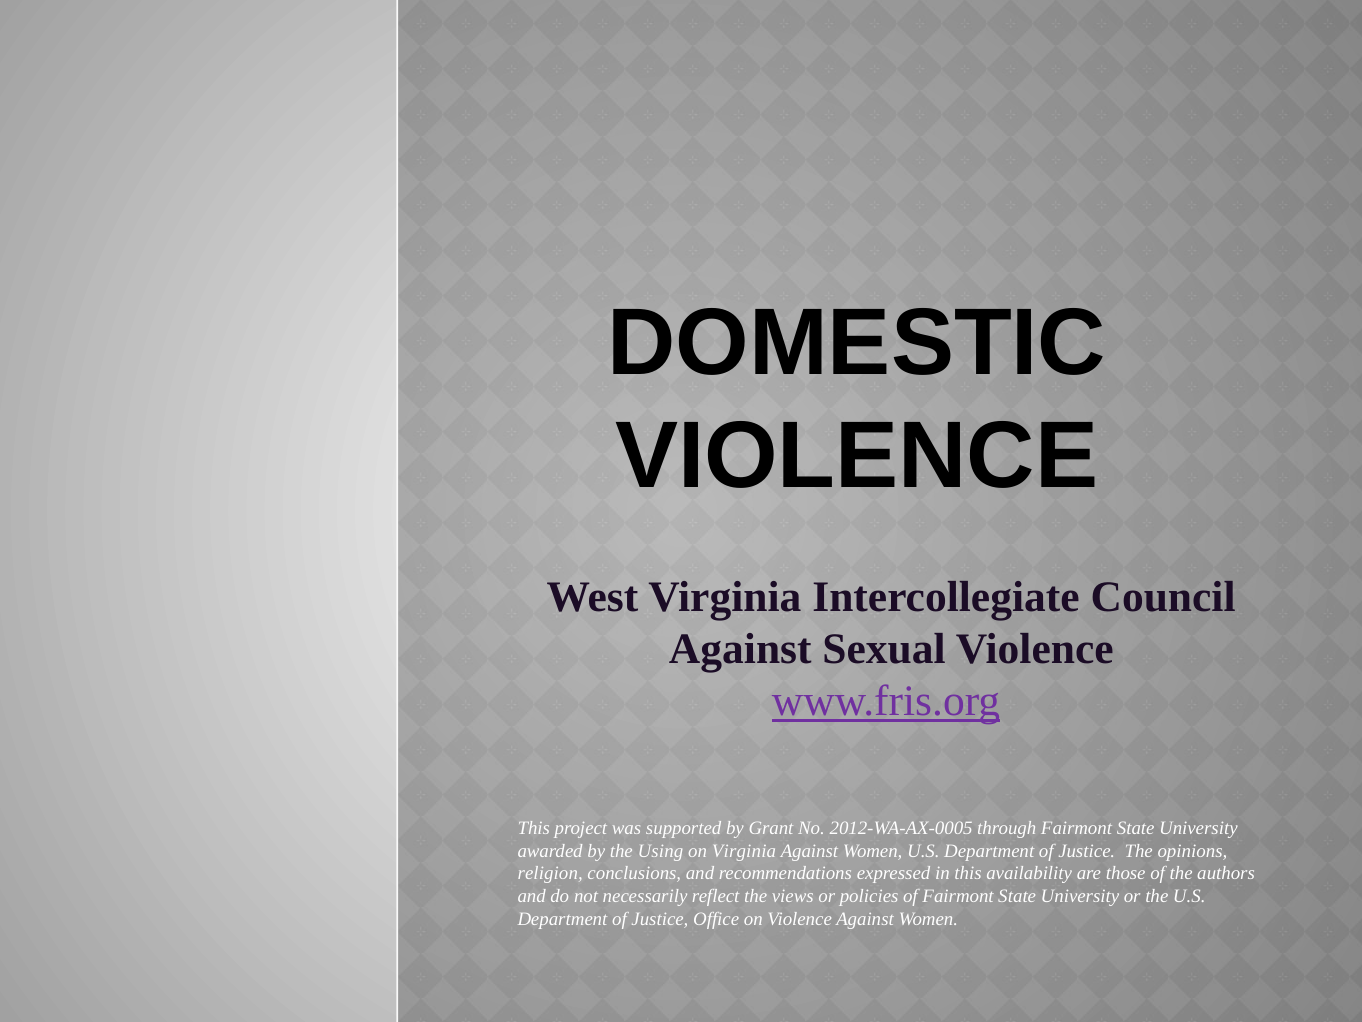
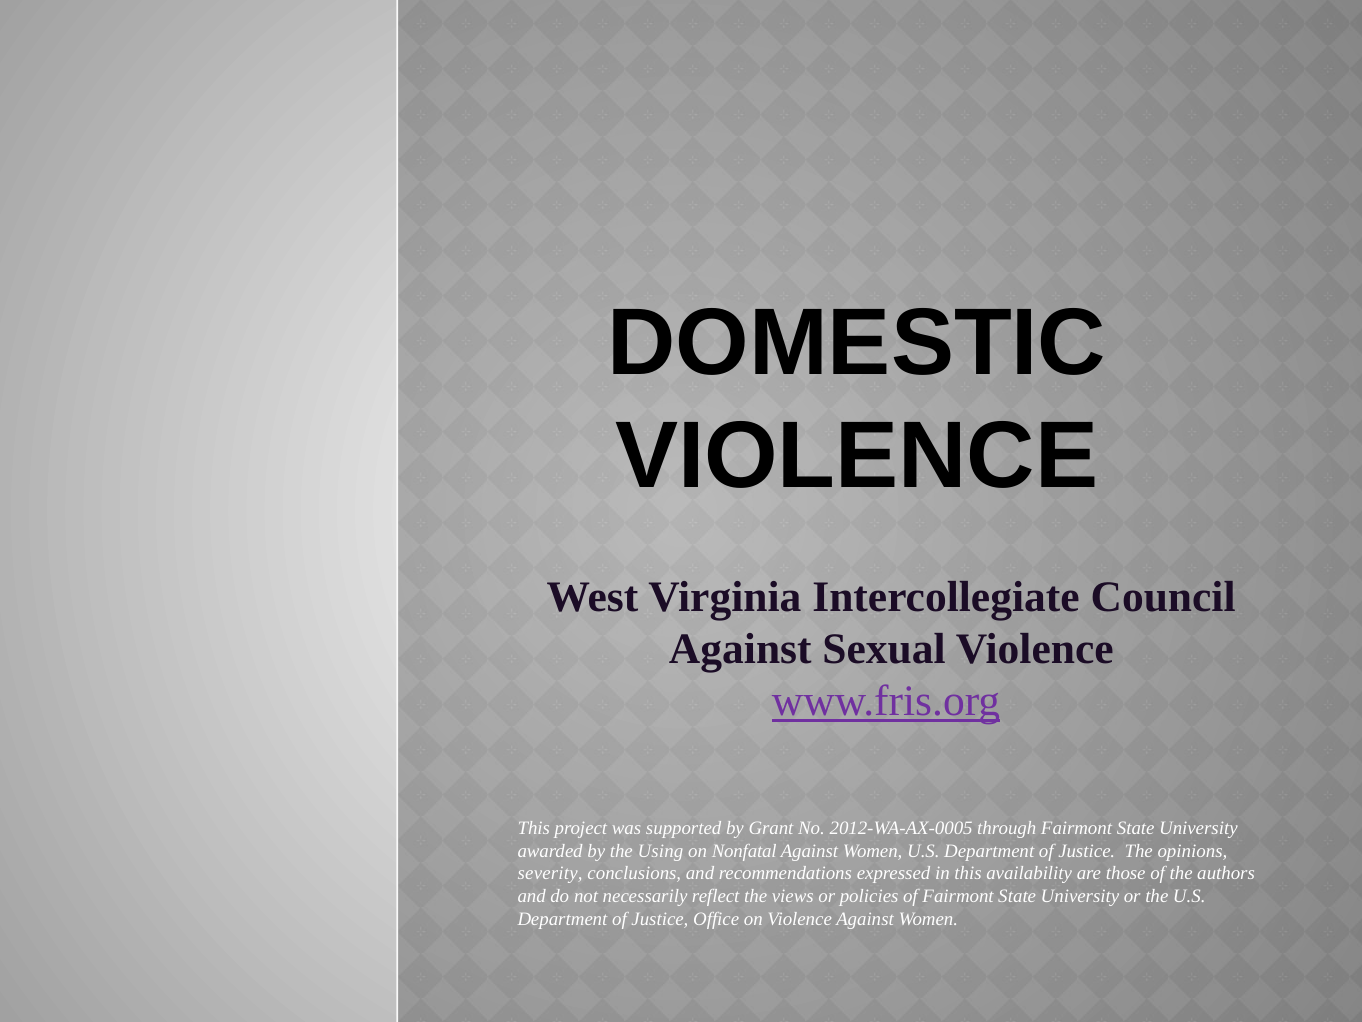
on Virginia: Virginia -> Nonfatal (744, 850)
religion: religion -> severity (550, 873)
